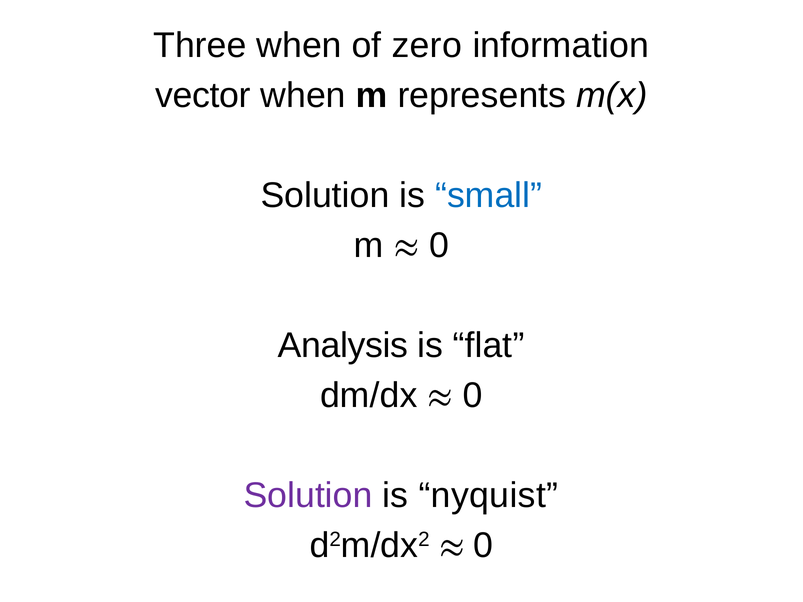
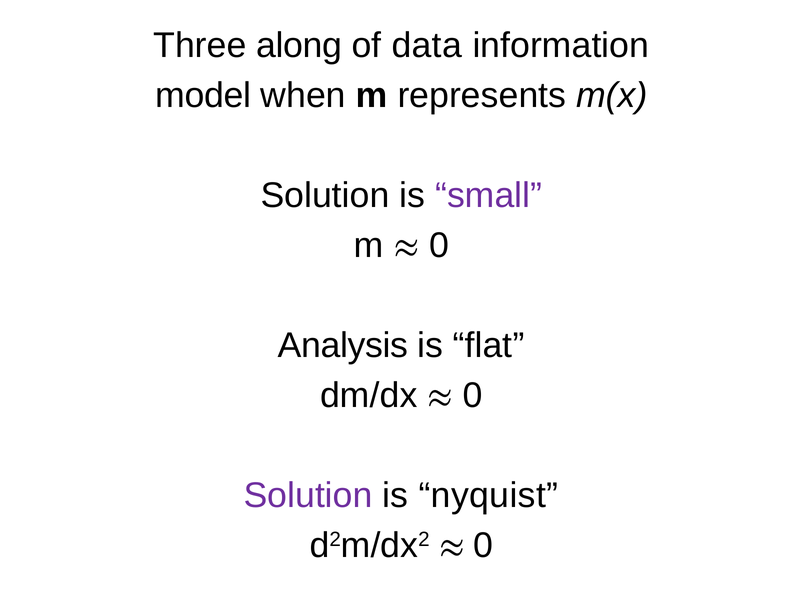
Three when: when -> along (299, 45)
zero: zero -> data (427, 45)
vector: vector -> model (203, 95)
small colour: blue -> purple (489, 195)
